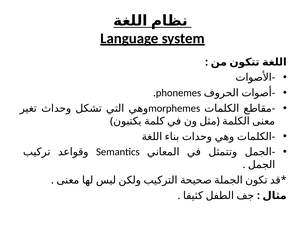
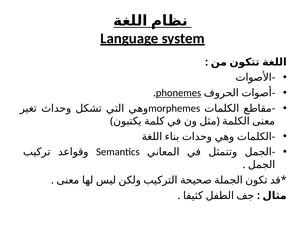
phonemes underline: none -> present (179, 93)
